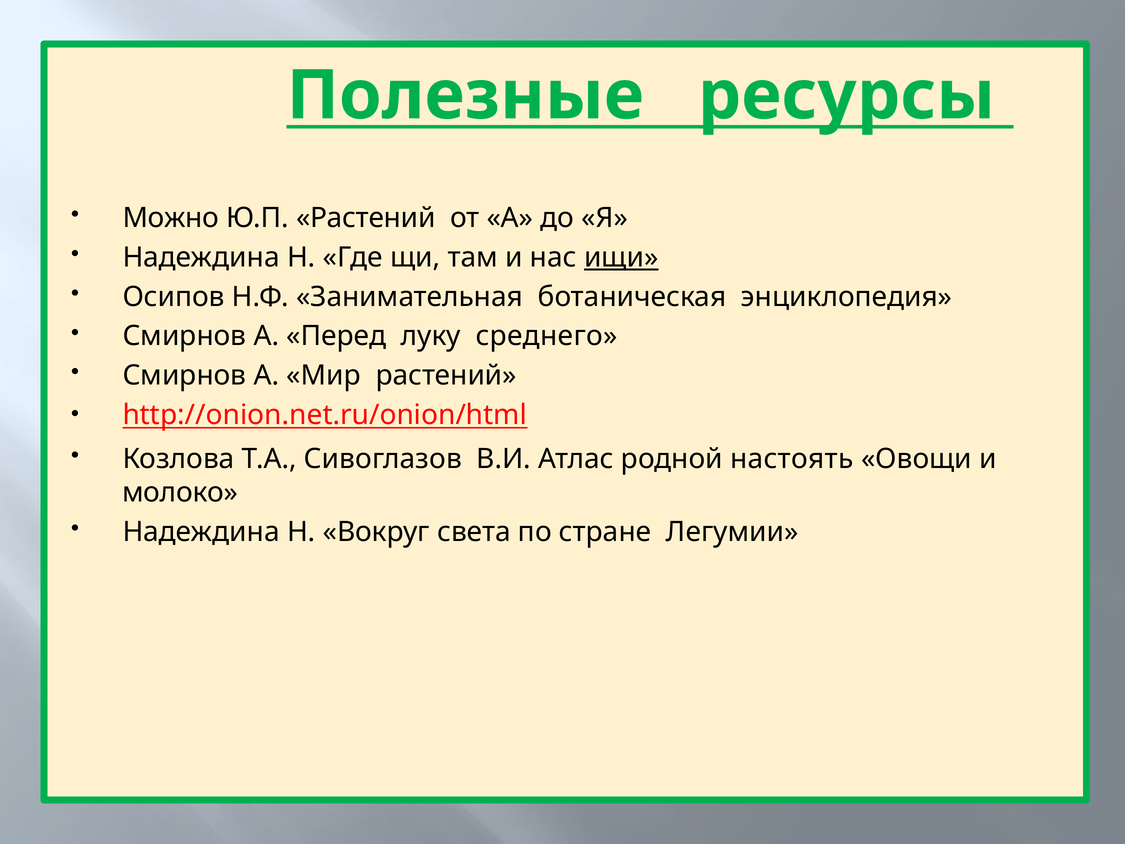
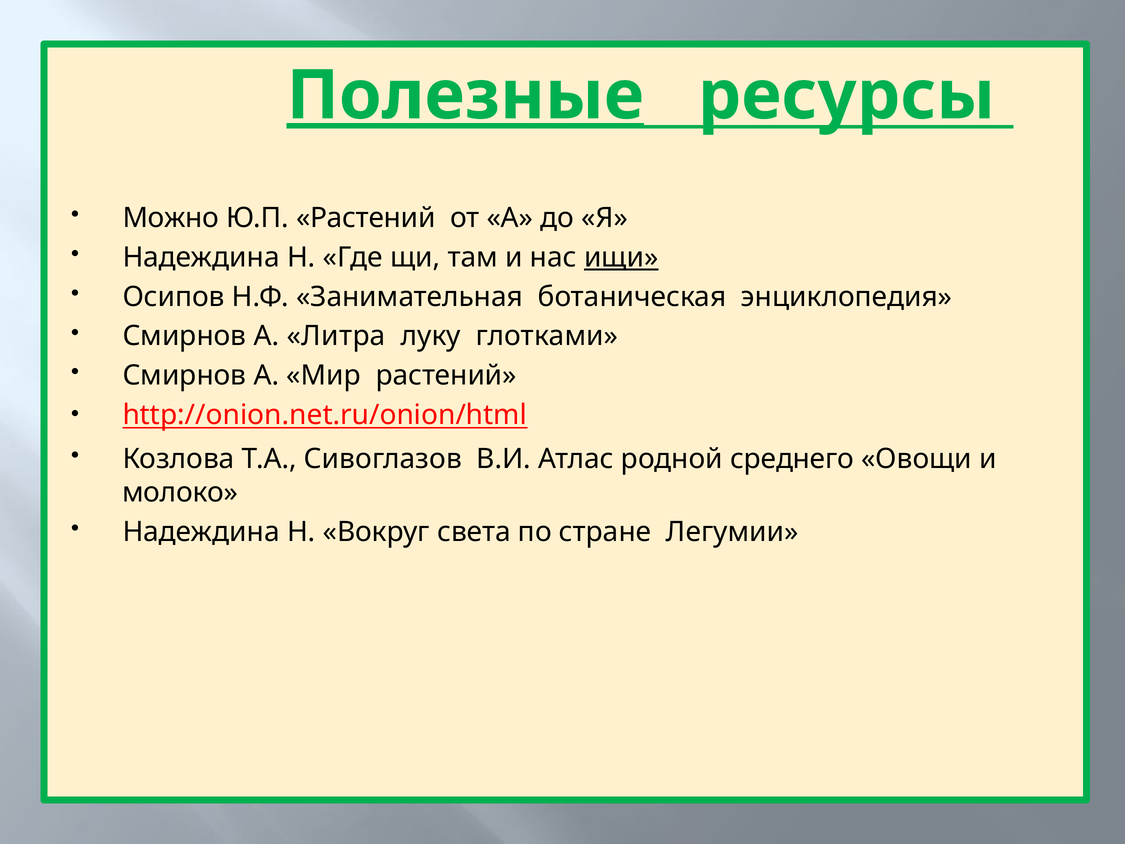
Полезные underline: none -> present (465, 96)
Перед: Перед -> Литра (336, 336)
среднего: среднего -> глотками (547, 336)
настоять: настоять -> среднего (792, 459)
